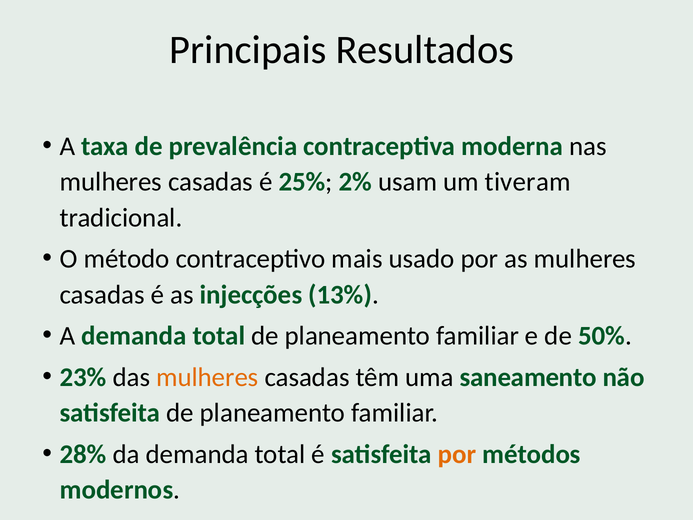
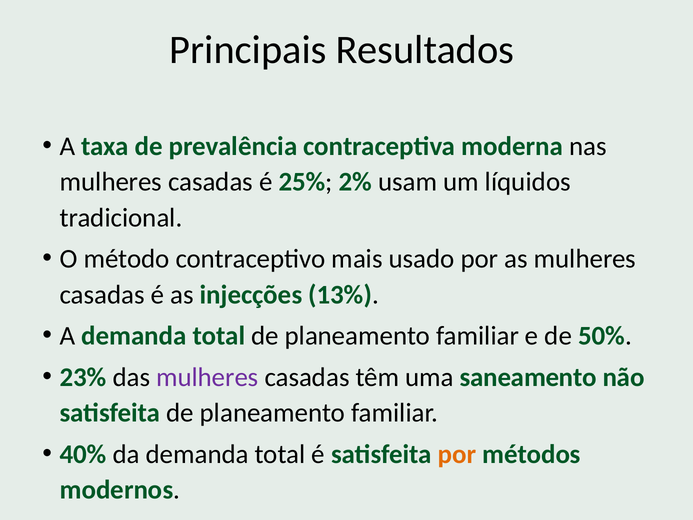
tiveram: tiveram -> líquidos (528, 182)
mulheres colour: orange -> purple (207, 377)
28%: 28% -> 40% (83, 454)
